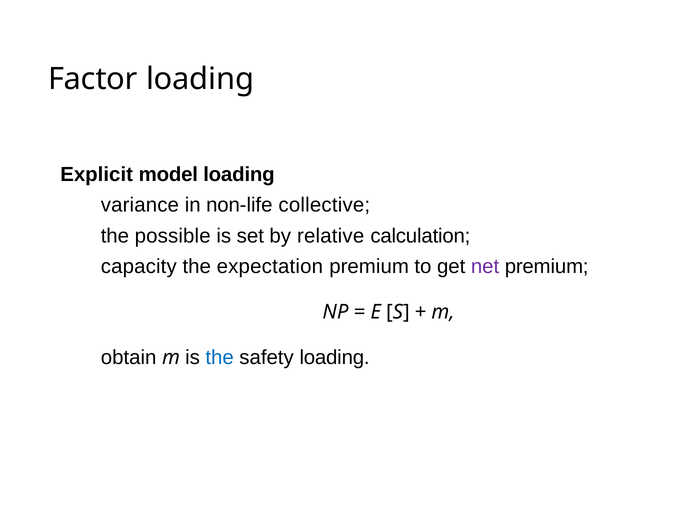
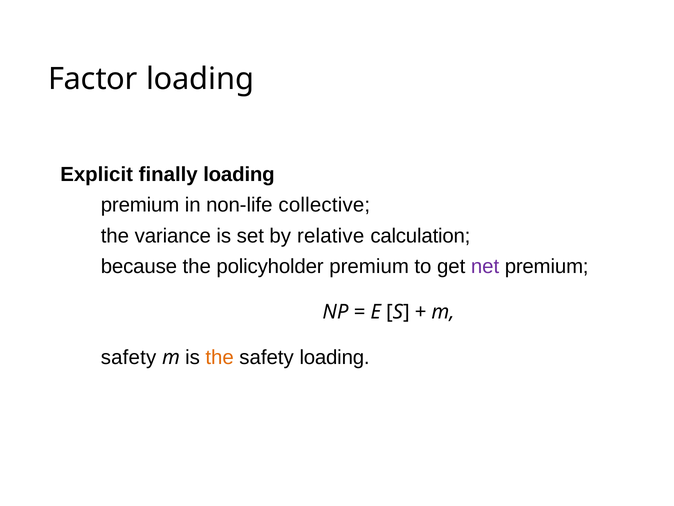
model: model -> finally (168, 174)
variance: variance -> premium (140, 205)
possible: possible -> variance (173, 236)
capacity: capacity -> because (139, 267)
expectation: expectation -> policyholder (270, 267)
obtain: obtain -> safety (129, 358)
the colour: blue -> orange (220, 358)
